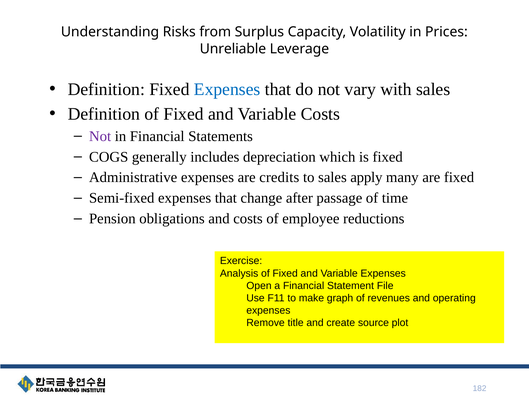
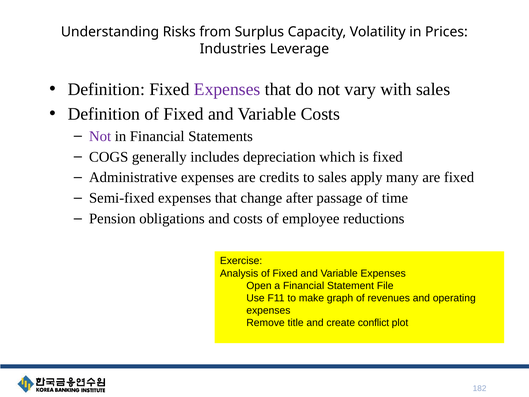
Unreliable: Unreliable -> Industries (233, 49)
Expenses colour: blue -> purple (227, 89)
source: source -> conflict (374, 323)
